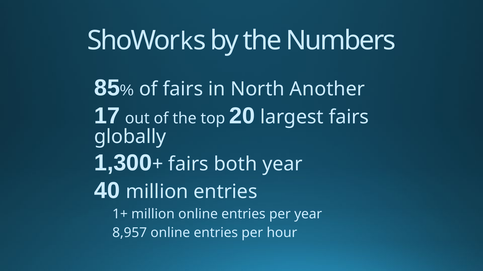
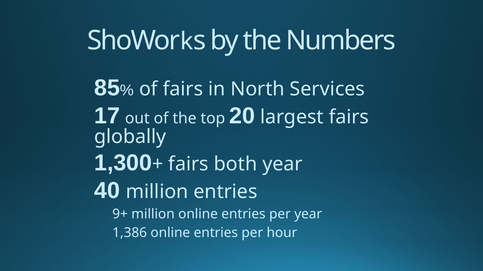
Another: Another -> Services (327, 89)
1+: 1+ -> 9+ (120, 215)
8,957: 8,957 -> 1,386 (130, 233)
